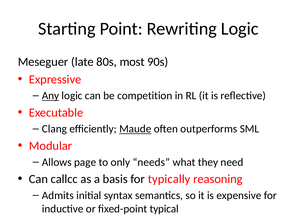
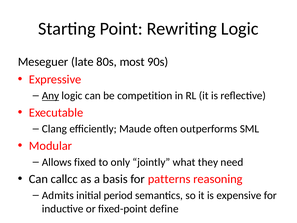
Maude underline: present -> none (135, 129)
page: page -> fixed (85, 162)
needs: needs -> jointly (151, 162)
typically: typically -> patterns (169, 179)
syntax: syntax -> period (118, 195)
typical: typical -> define (164, 209)
